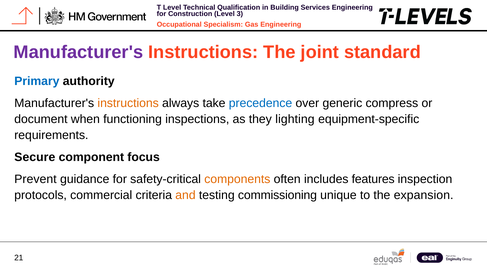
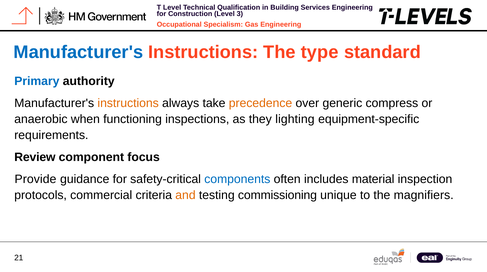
Manufacturer's colour: purple -> blue (78, 52)
joint: joint -> type (320, 52)
precedence colour: blue -> orange (261, 103)
document: document -> anaerobic (41, 119)
Secure: Secure -> Review (35, 157)
Prevent: Prevent -> Provide (35, 179)
components colour: orange -> blue (237, 179)
features: features -> material (373, 179)
expansion: expansion -> magnifiers (424, 195)
